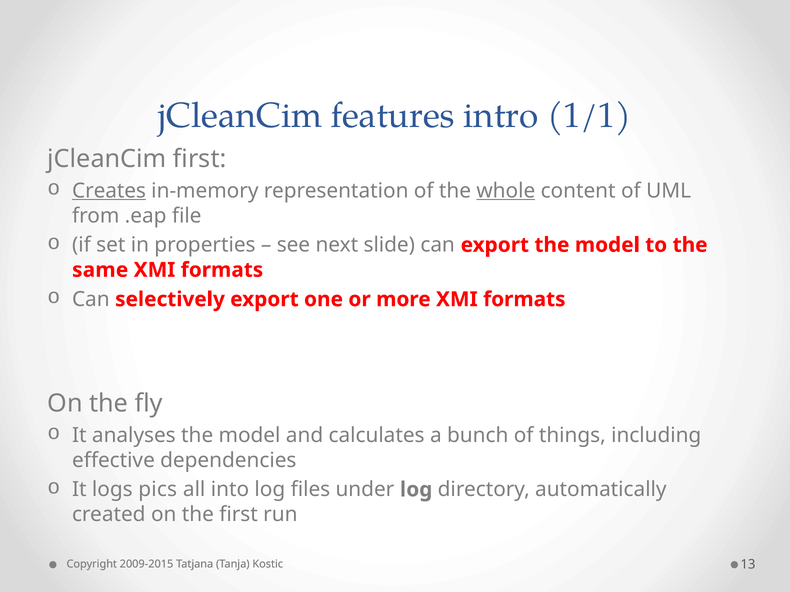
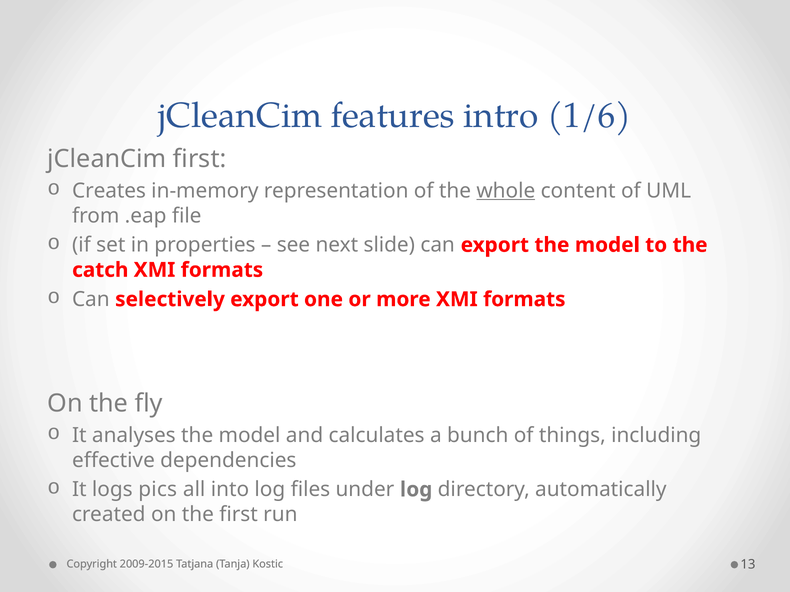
1/1: 1/1 -> 1/6 (589, 116)
Creates underline: present -> none (109, 191)
same: same -> catch (100, 270)
